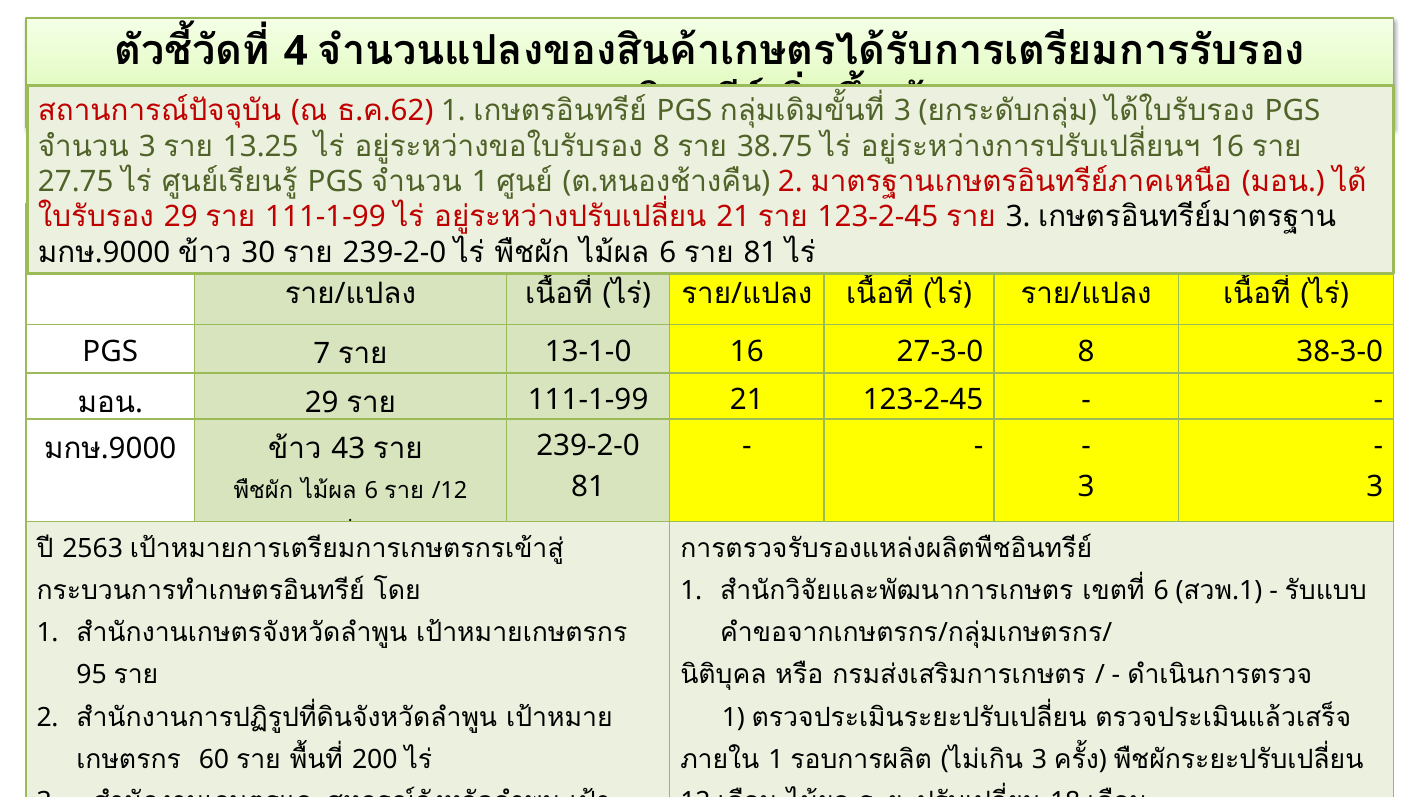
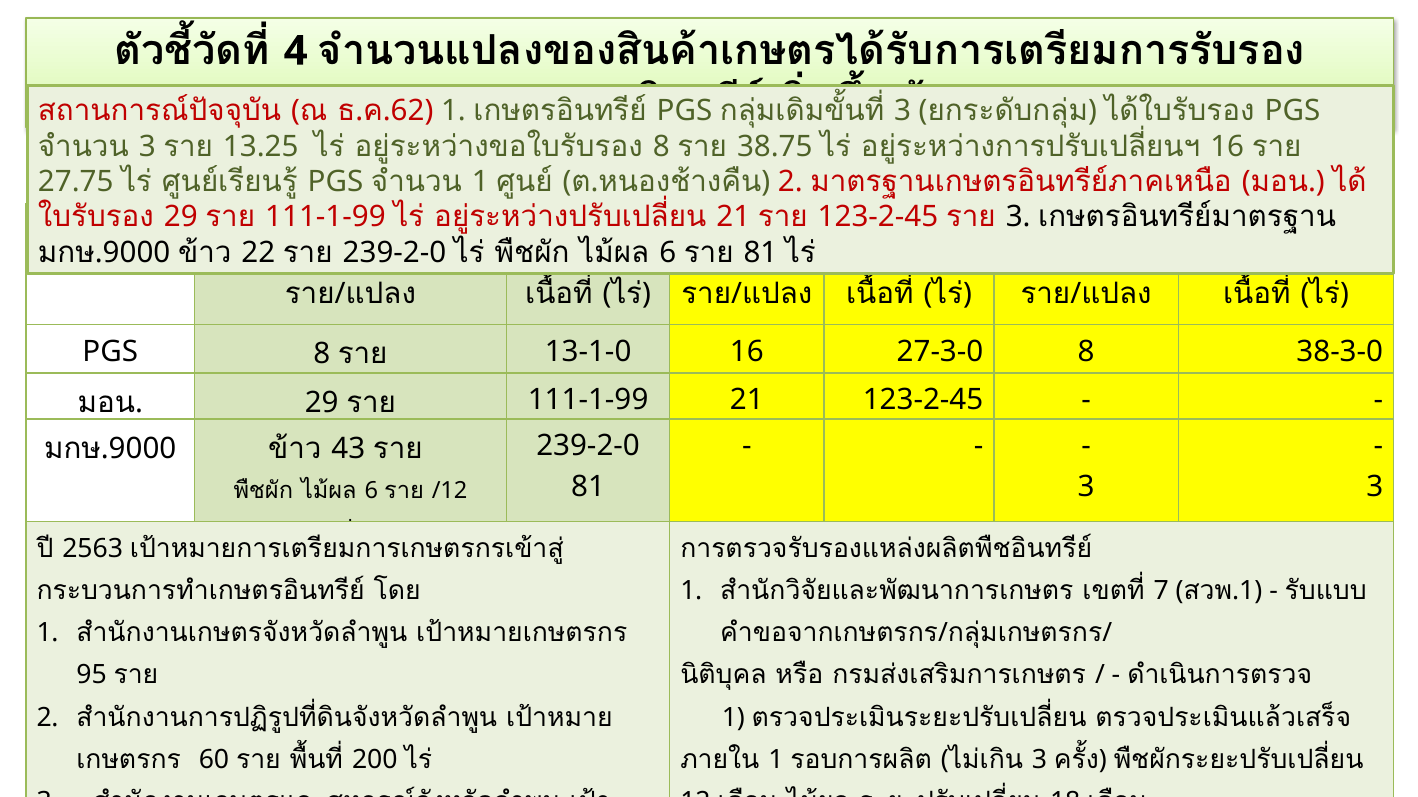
30: 30 -> 22 (258, 253)
PGS 7: 7 -> 8 (322, 354)
6: 6 -> 7 (1161, 591)
